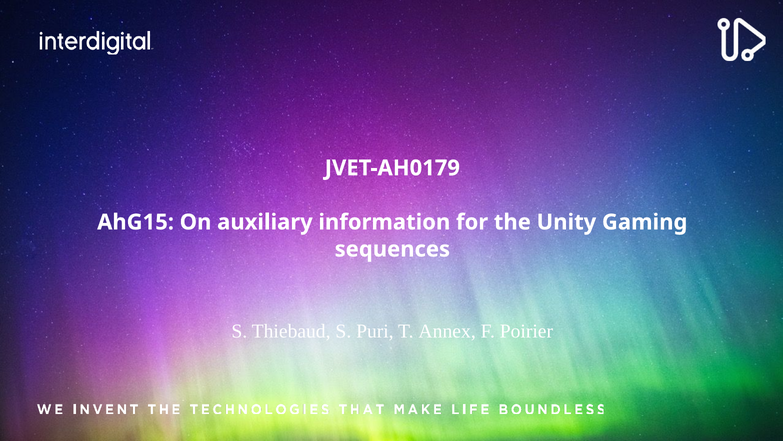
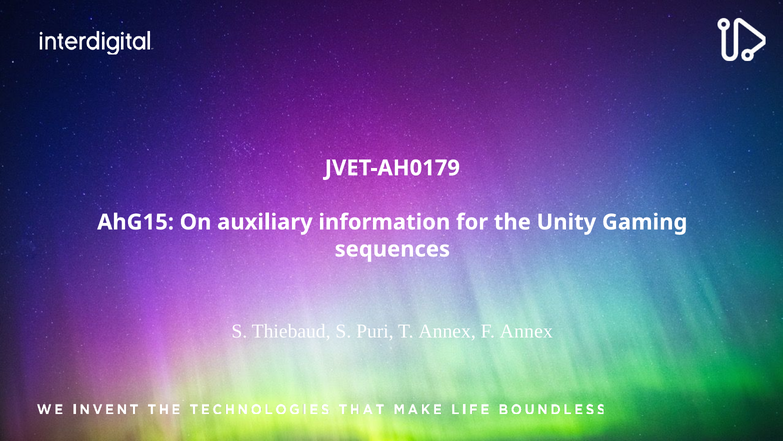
F Poirier: Poirier -> Annex (526, 331)
